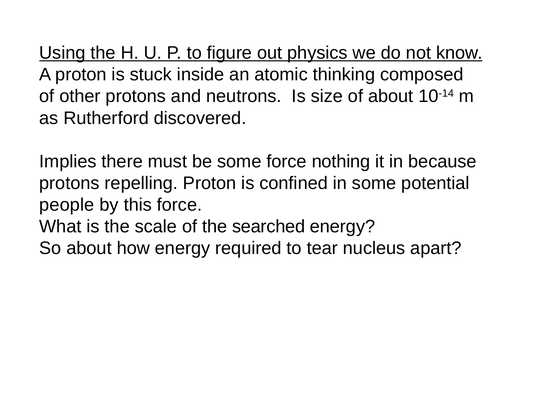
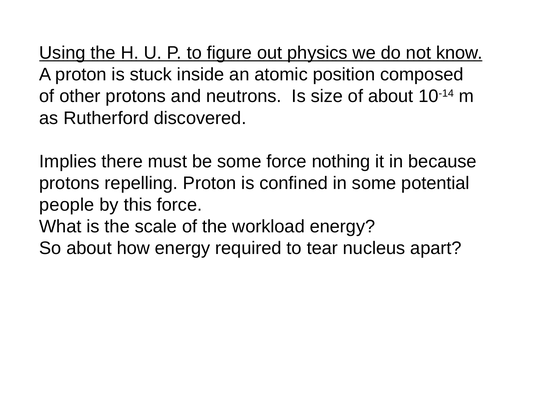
thinking: thinking -> position (344, 75)
searched: searched -> workload (269, 227)
